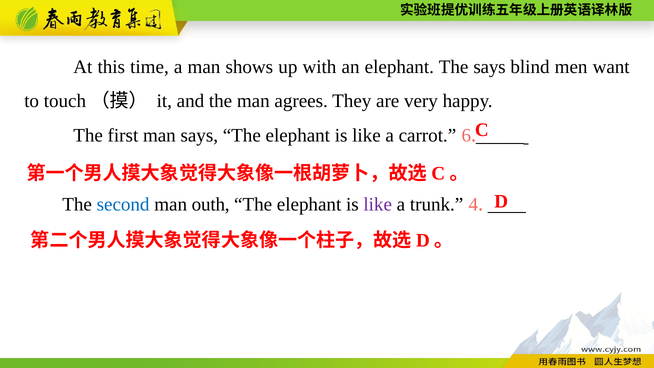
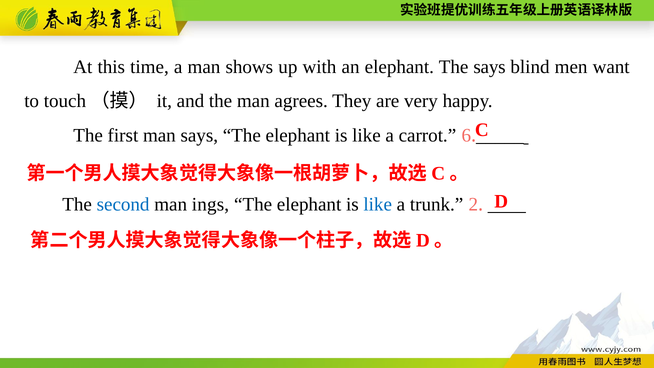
outh: outh -> ings (210, 204)
like colour: purple -> blue (378, 204)
4: 4 -> 2 (473, 204)
